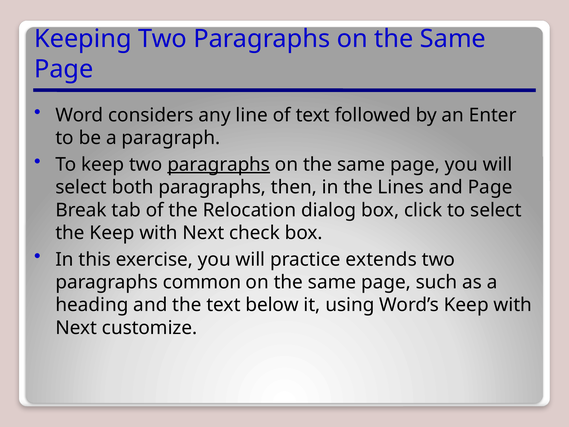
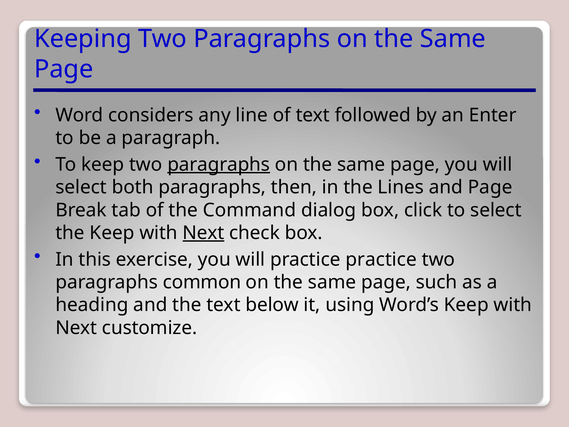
Relocation: Relocation -> Command (249, 210)
Next underline: none -> present (203, 233)
practice extends: extends -> practice (381, 259)
